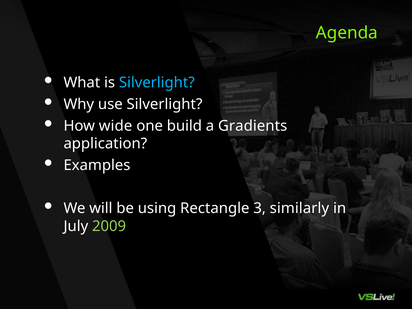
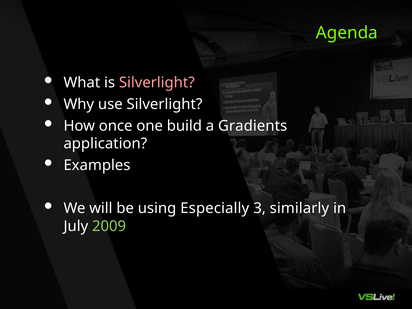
Silverlight colour: light blue -> pink (157, 83)
wide: wide -> once (116, 126)
Rectangle: Rectangle -> Especially (215, 208)
